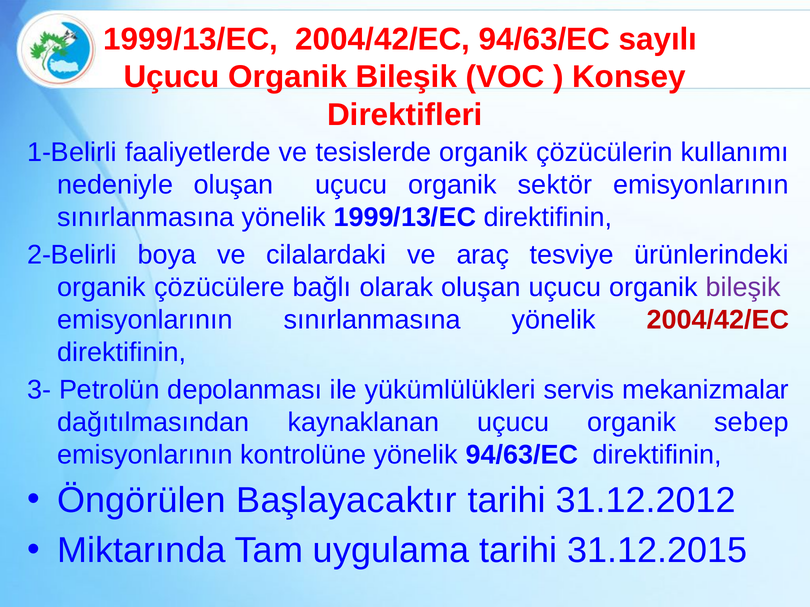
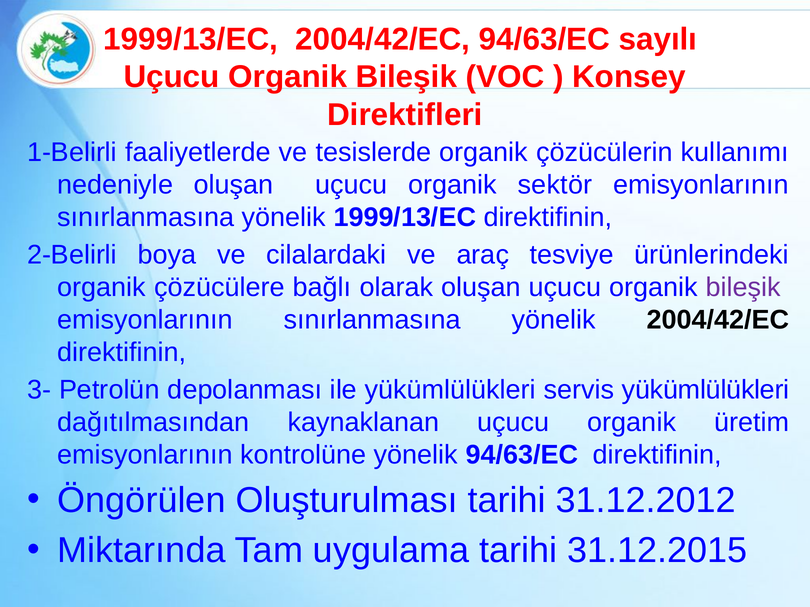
2004/42/EC colour: red -> black (718, 320)
servis mekanizmalar: mekanizmalar -> yükümlülükleri (706, 390)
sebep: sebep -> üretim (752, 423)
Başlayacaktır: Başlayacaktır -> Oluşturulması (347, 501)
